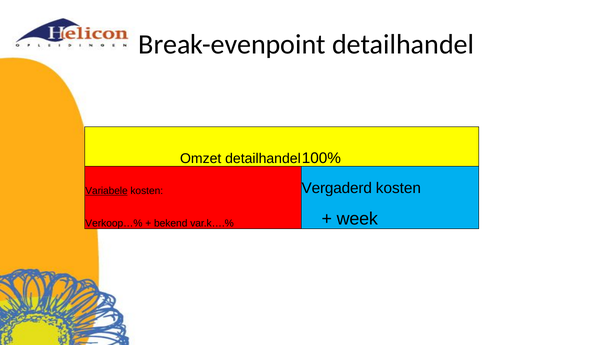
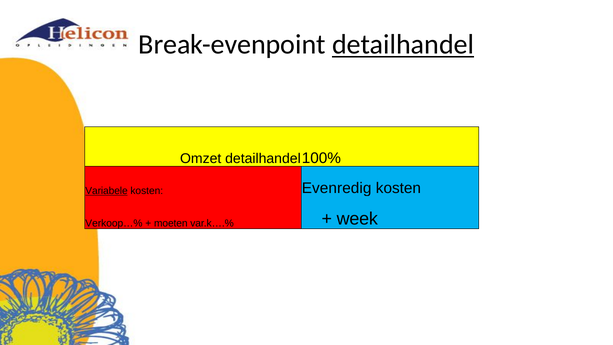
detailhandel underline: none -> present (403, 45)
Vergaderd: Vergaderd -> Evenredig (337, 188)
bekend: bekend -> moeten (171, 223)
